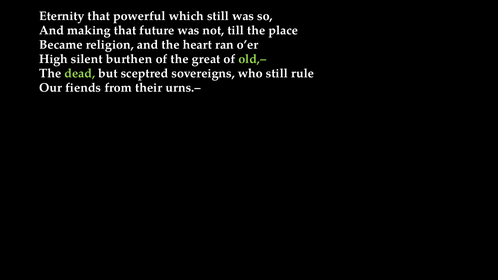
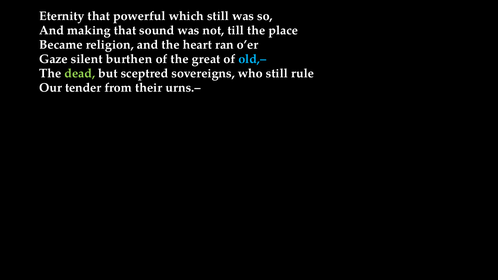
future: future -> sound (157, 30)
High: High -> Gaze (54, 59)
old,– colour: light green -> light blue (252, 59)
fiends: fiends -> tender (83, 88)
